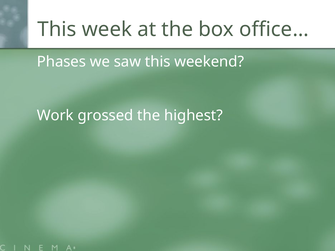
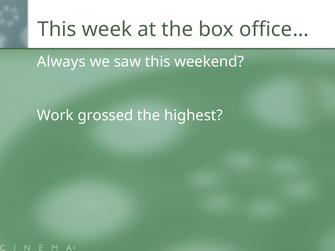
Phases: Phases -> Always (61, 62)
